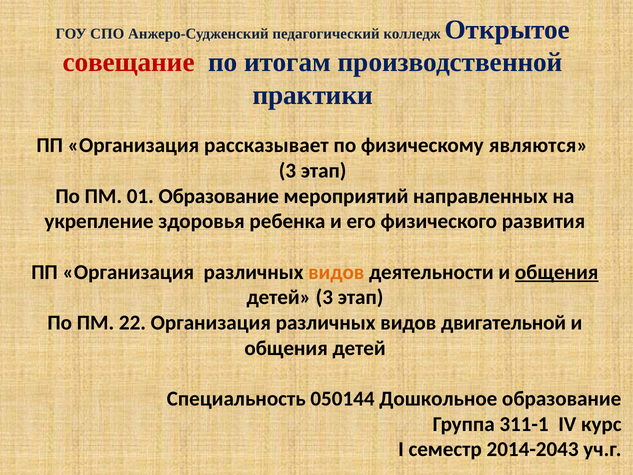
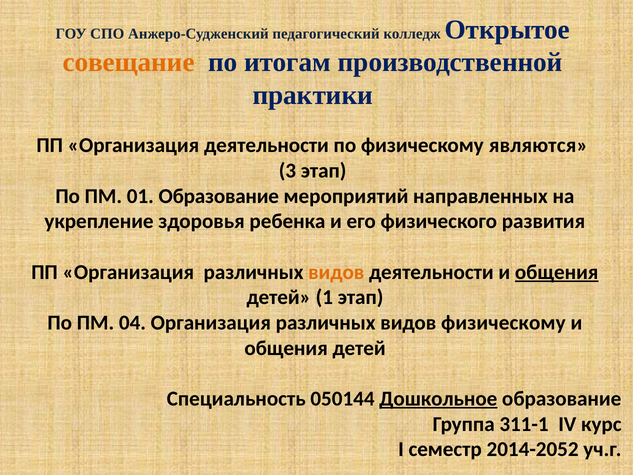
совещание colour: red -> orange (129, 62)
Организация рассказывает: рассказывает -> деятельности (266, 145)
детей 3: 3 -> 1 (324, 297)
22: 22 -> 04 (132, 323)
видов двигательной: двигательной -> физическому (503, 323)
Дошкольное underline: none -> present (438, 399)
2014-2043: 2014-2043 -> 2014-2052 (533, 449)
